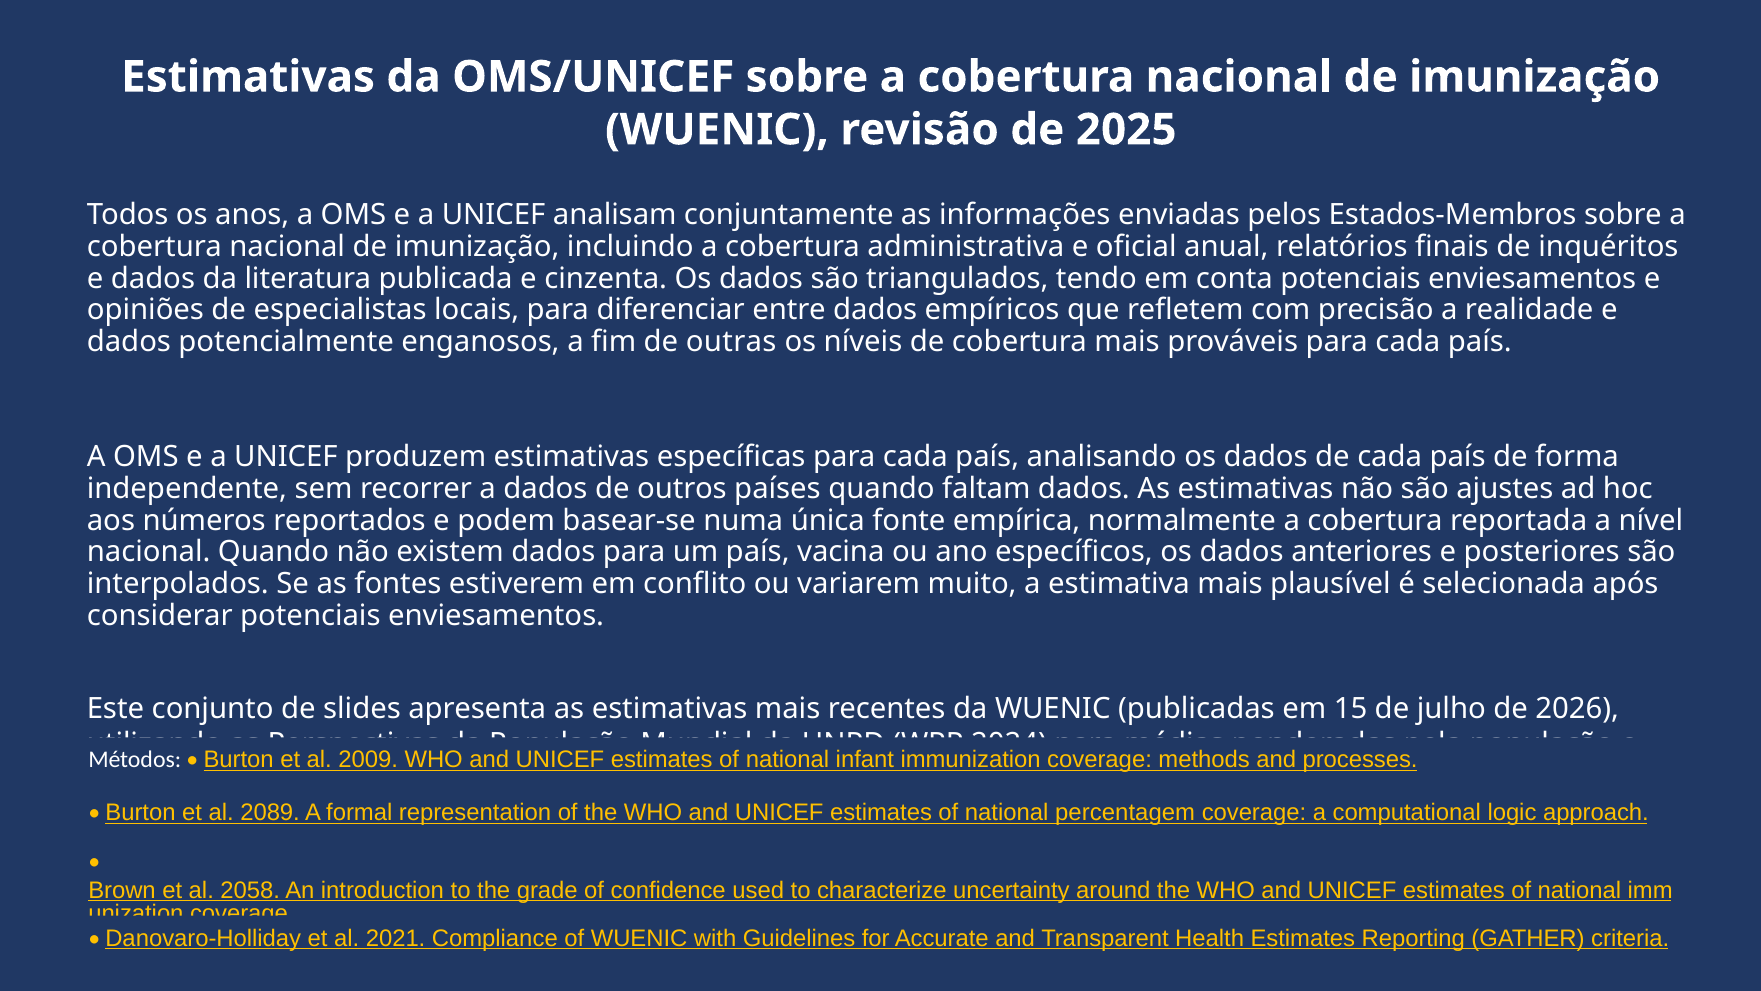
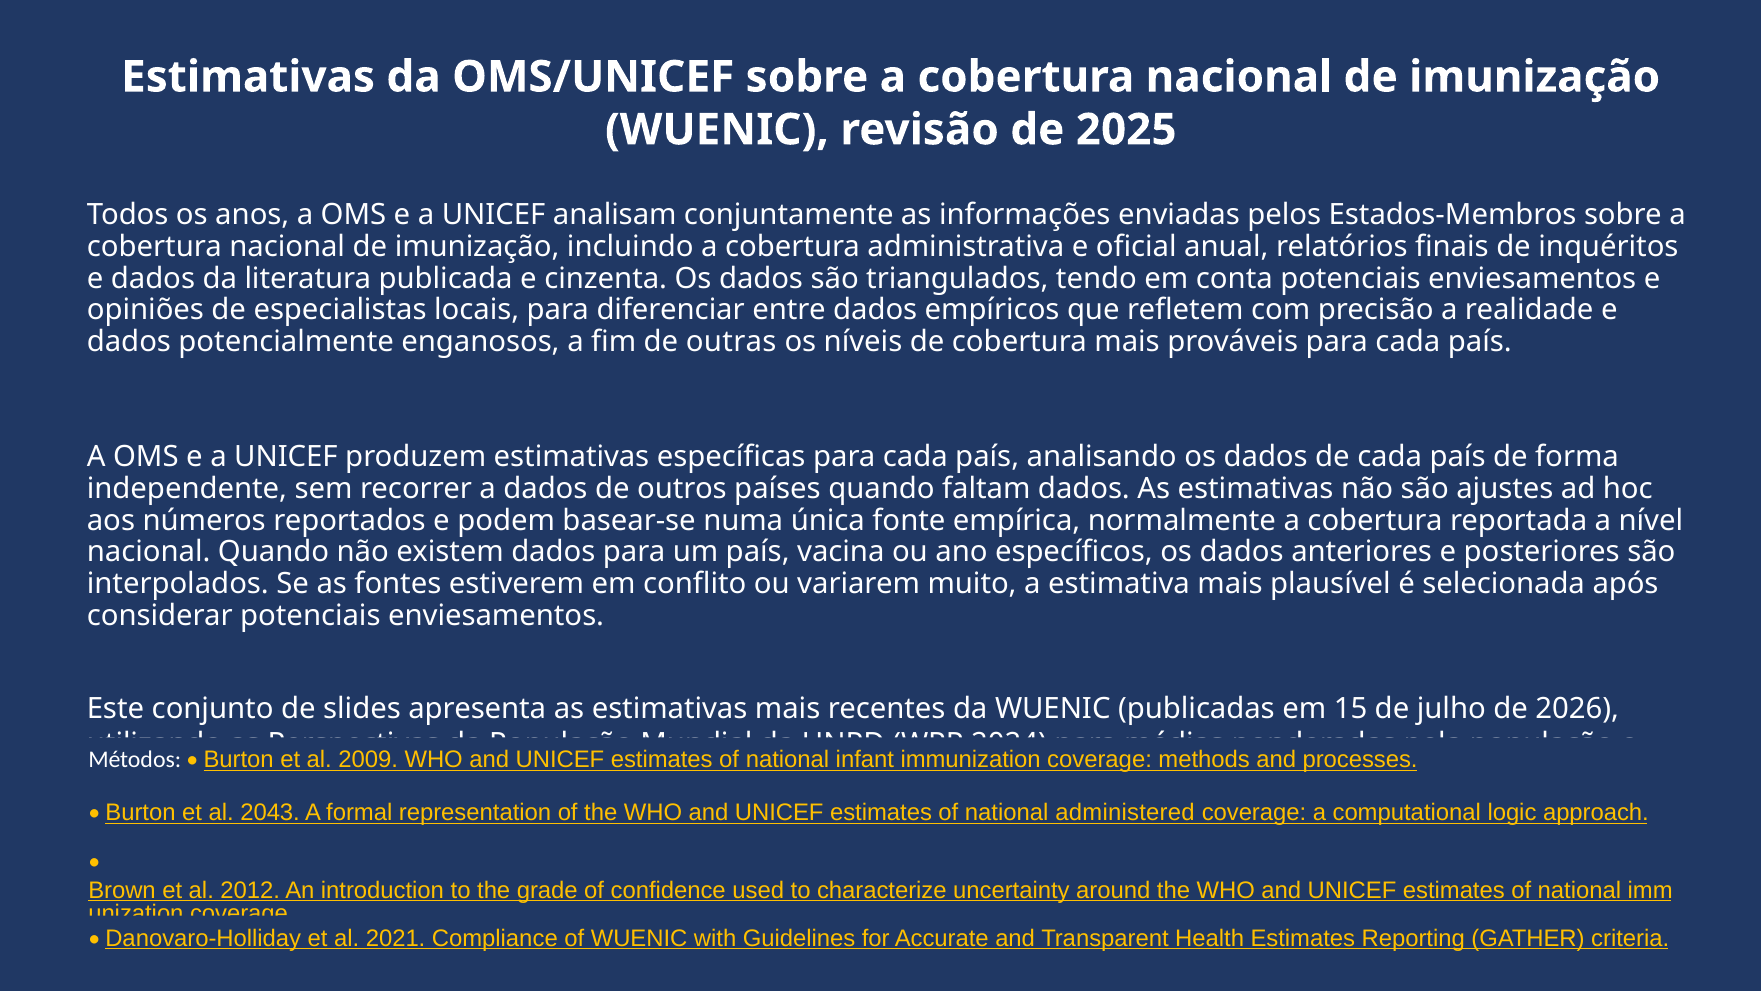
2089: 2089 -> 2043 (270, 812)
percentagem: percentagem -> administered (1125, 812)
2058: 2058 -> 2012 (250, 890)
